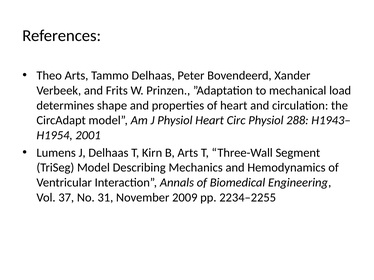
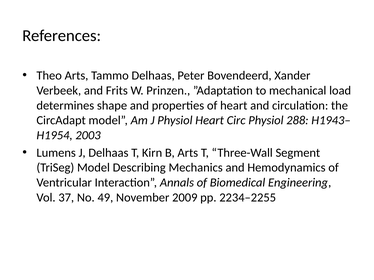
2001: 2001 -> 2003 (88, 136)
31: 31 -> 49 (105, 198)
